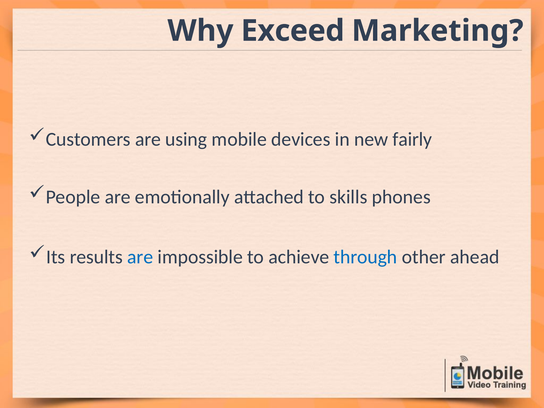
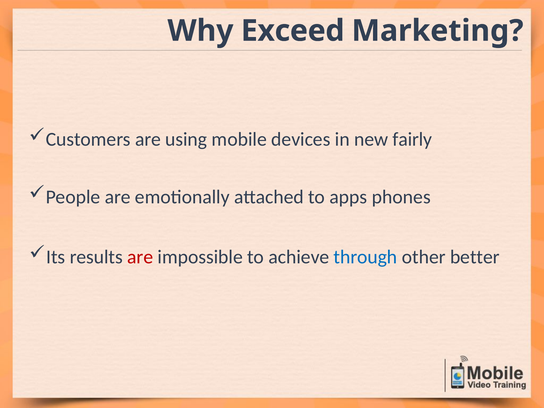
skills: skills -> apps (348, 197)
are colour: blue -> red (140, 257)
ahead: ahead -> better (475, 257)
